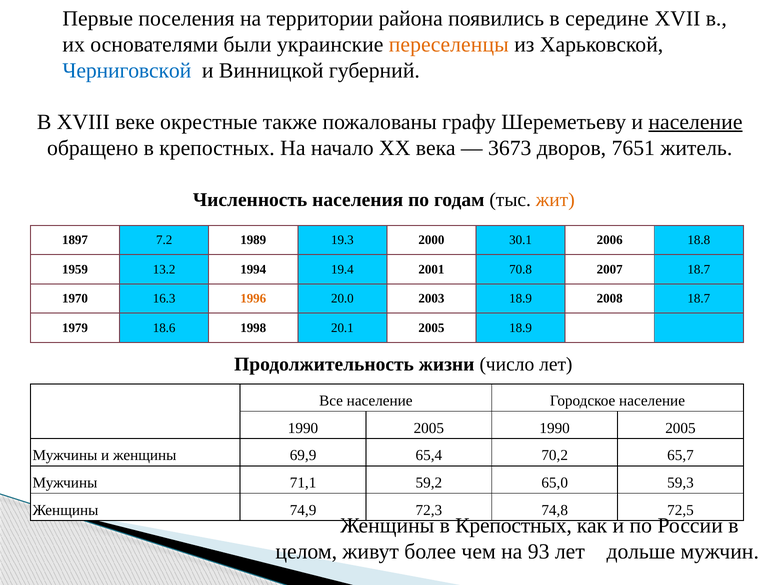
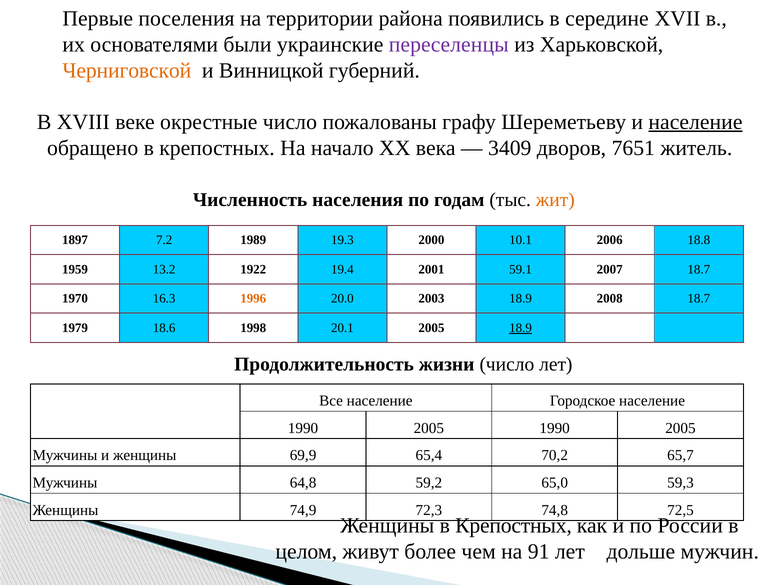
переселенцы colour: orange -> purple (449, 44)
Черниговской colour: blue -> orange (127, 70)
окрестные также: также -> число (290, 122)
3673: 3673 -> 3409 (510, 148)
30.1: 30.1 -> 10.1 (521, 240)
1994: 1994 -> 1922 (253, 269)
70.8: 70.8 -> 59.1 (521, 269)
18.9 underline: none -> present (521, 328)
71,1: 71,1 -> 64,8 (303, 483)
93: 93 -> 91 (539, 552)
